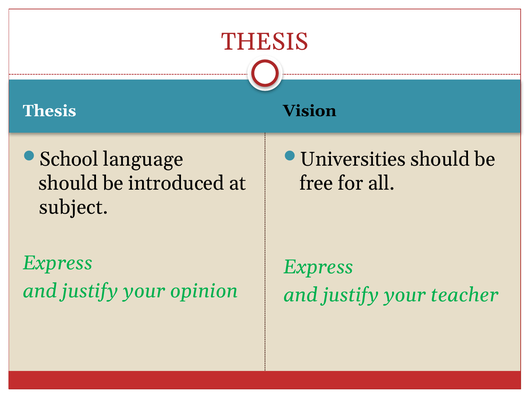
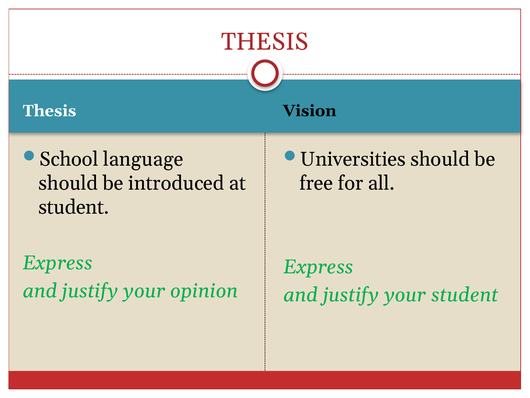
subject: subject -> student (74, 207)
your teacher: teacher -> student (465, 294)
